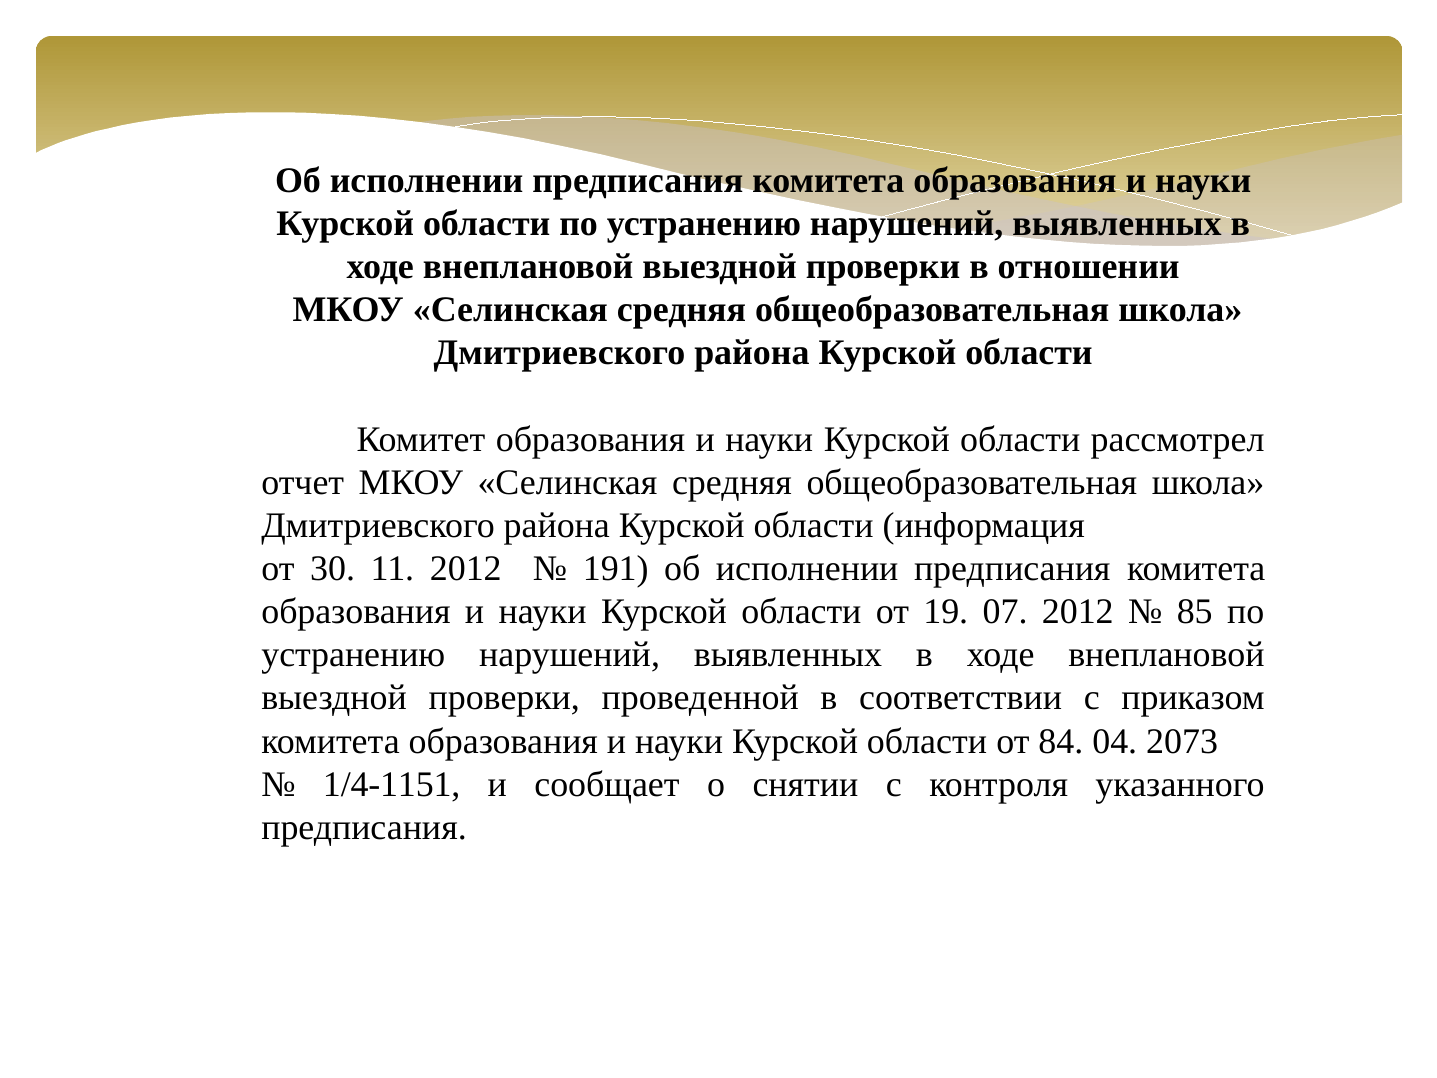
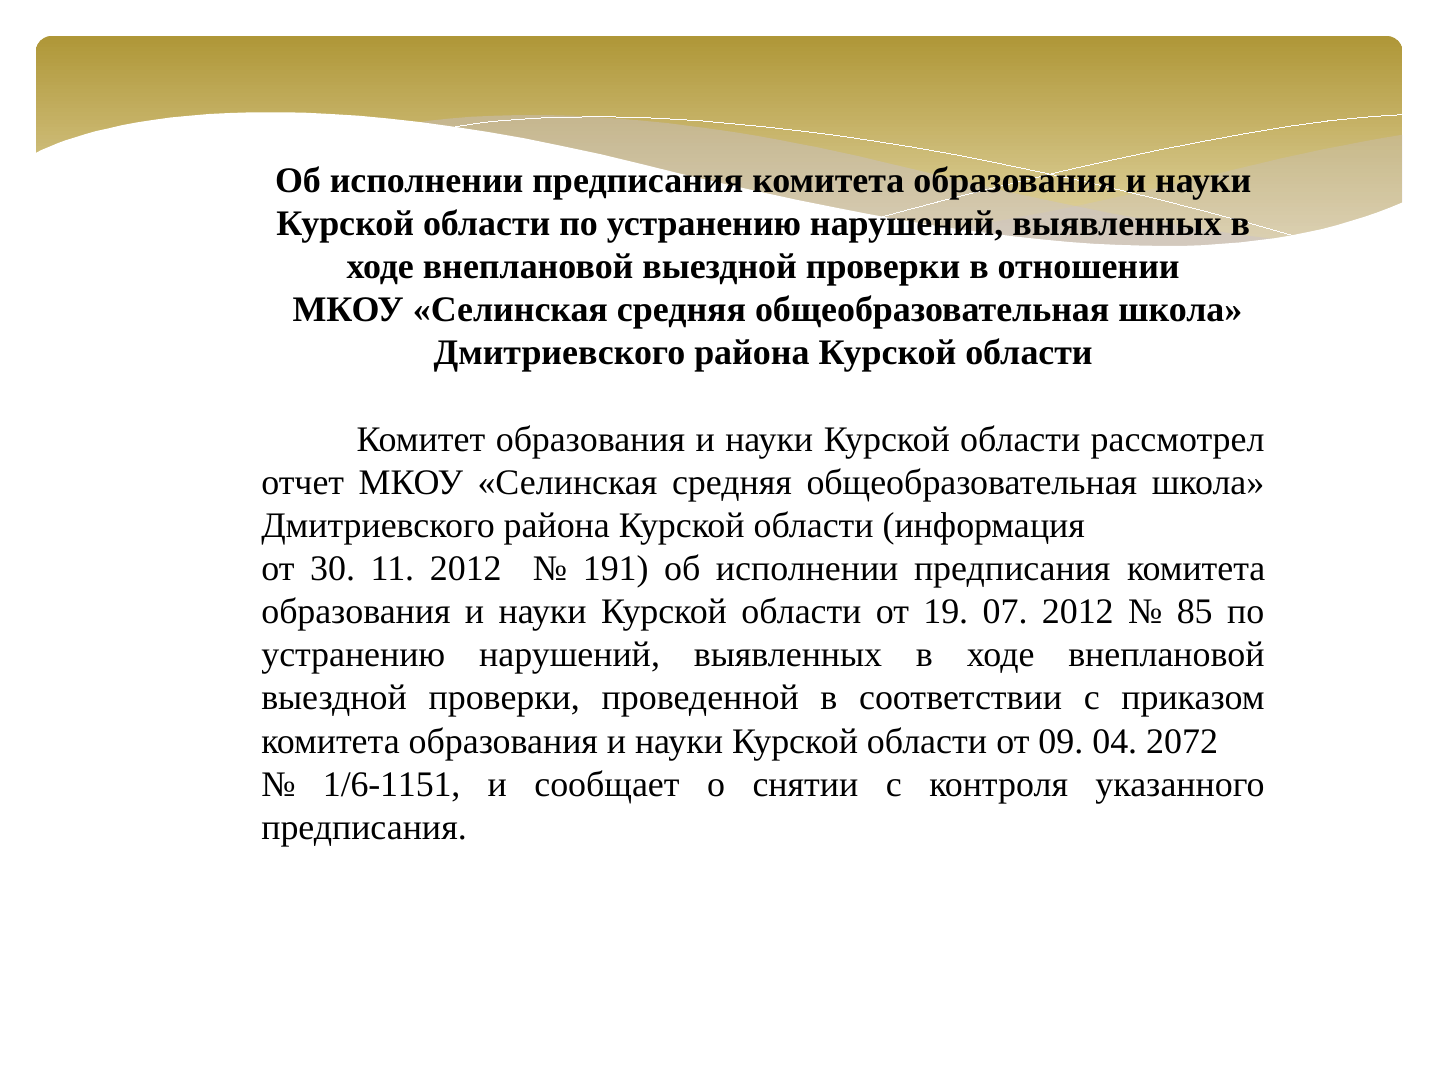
84: 84 -> 09 (1061, 741)
2073: 2073 -> 2072 (1182, 741)
1/4-1151: 1/4-1151 -> 1/6-1151 (392, 784)
